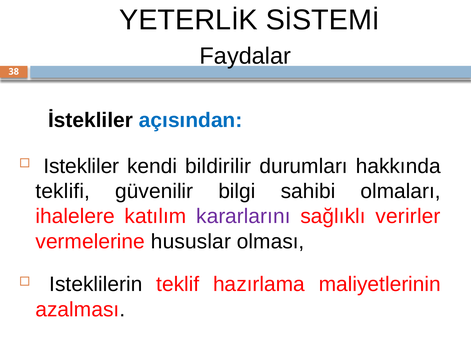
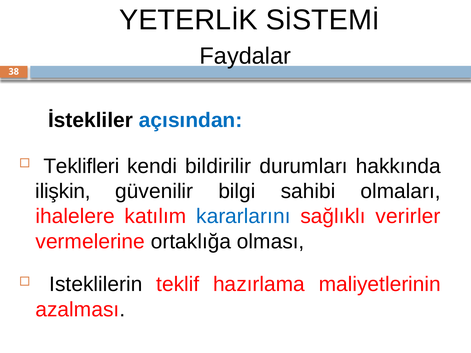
Istekliler: Istekliler -> Teklifleri (81, 166)
teklifi: teklifi -> ilişkin (63, 191)
kararlarını colour: purple -> blue (243, 217)
hususlar: hususlar -> ortaklığa (191, 242)
